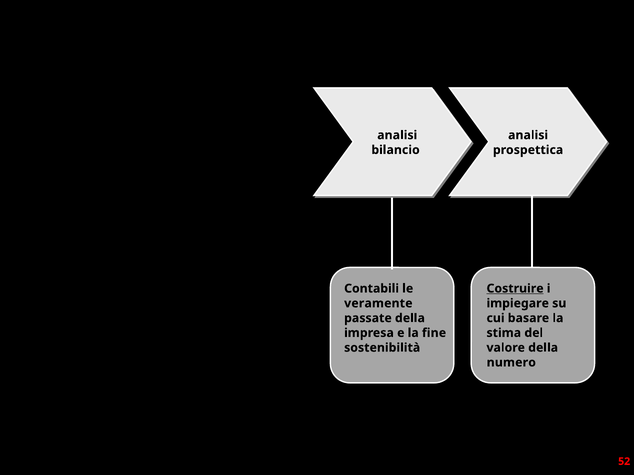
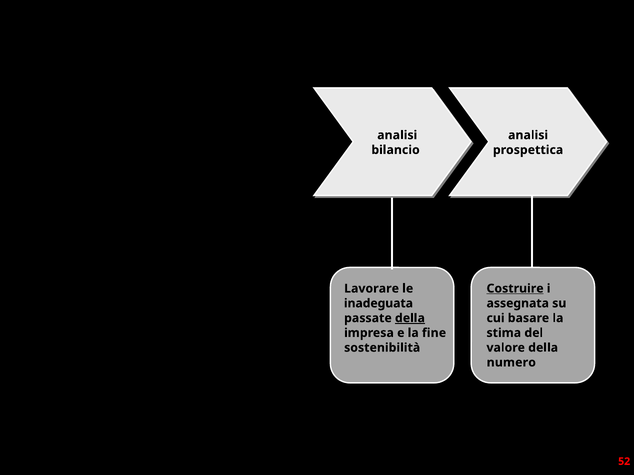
Contabili: Contabili -> Lavorare (372, 289)
veramente: veramente -> inadeguata (378, 304)
impiegare: impiegare -> assegnata (518, 304)
della underline: none -> present (410, 318)
